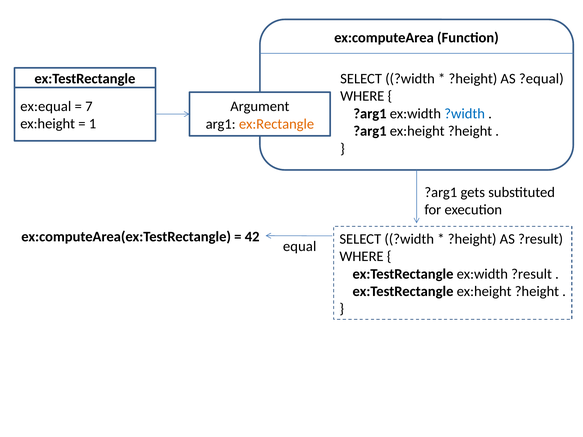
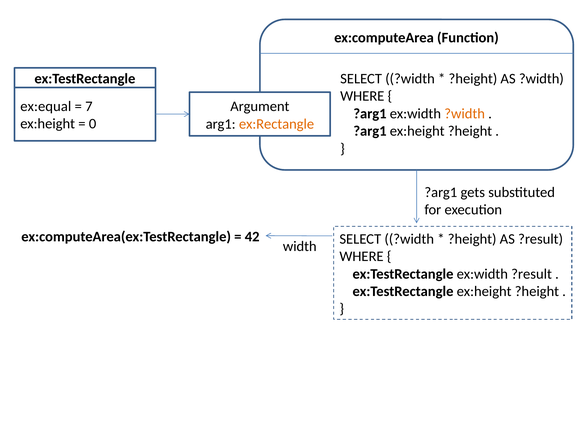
AS ?equal: ?equal -> ?width (541, 79)
?width colour: blue -> orange (465, 114)
1: 1 -> 0 (93, 124)
equal: equal -> width (300, 247)
